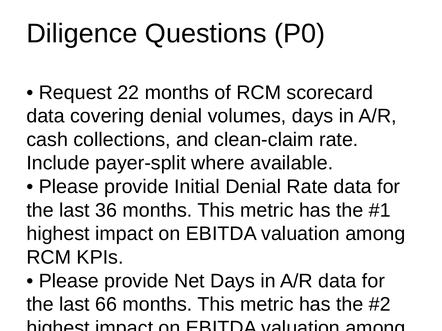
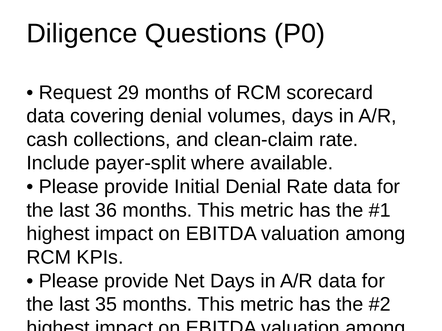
22: 22 -> 29 (128, 93)
66: 66 -> 35 (106, 305)
